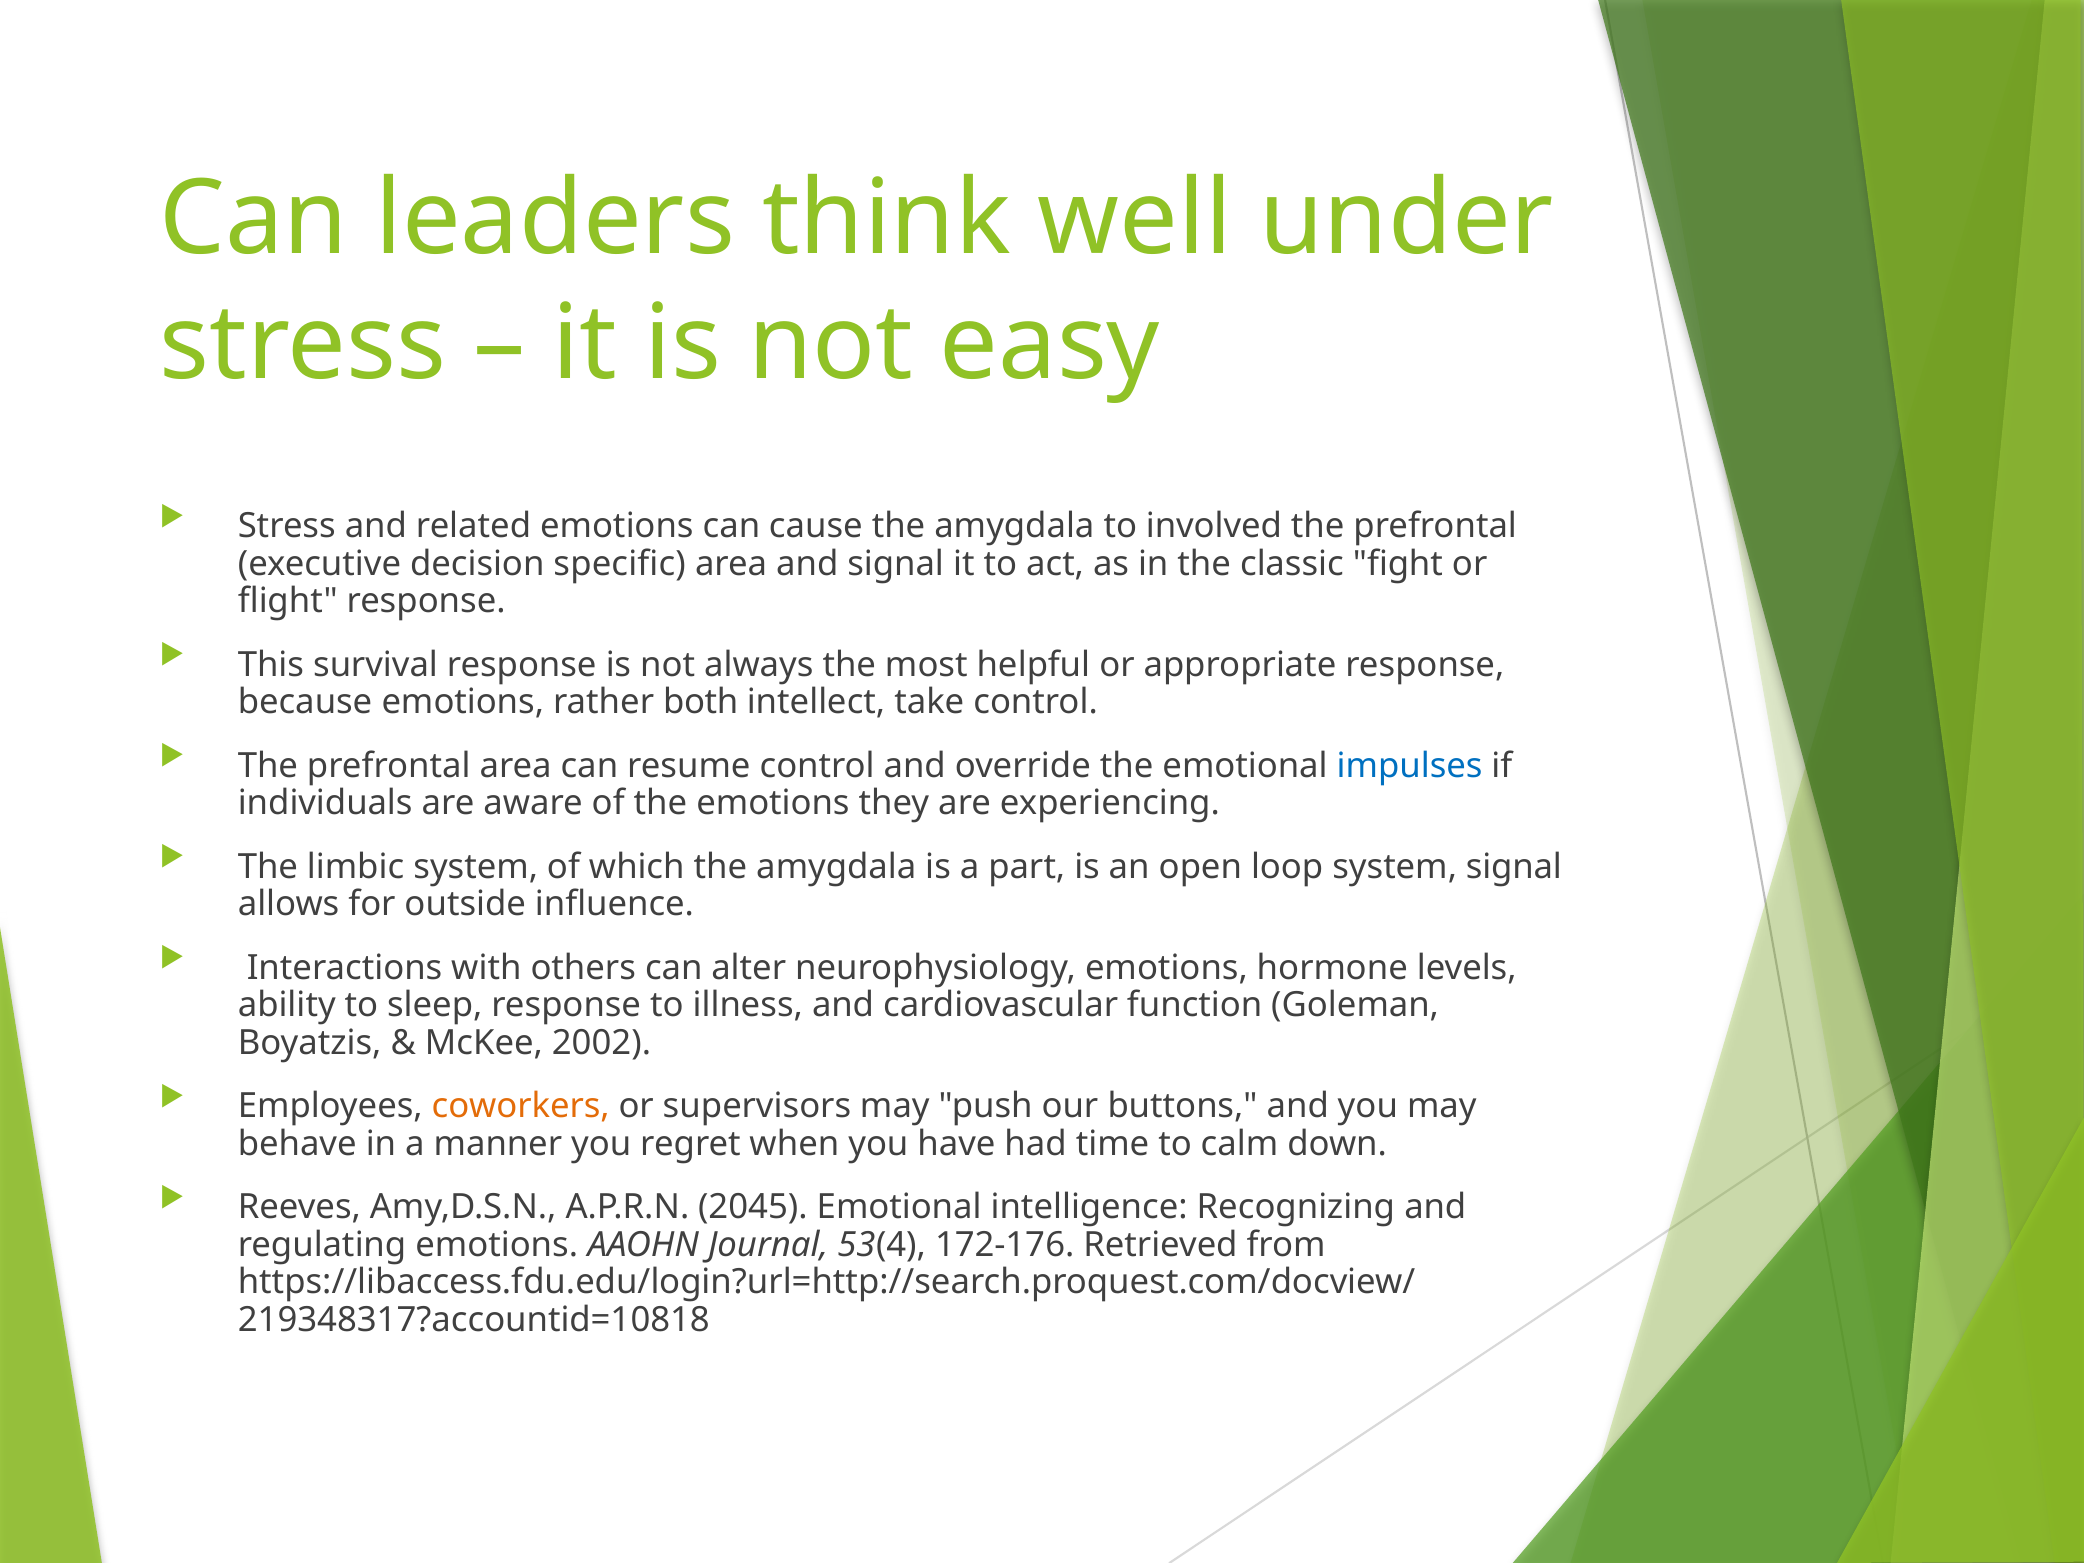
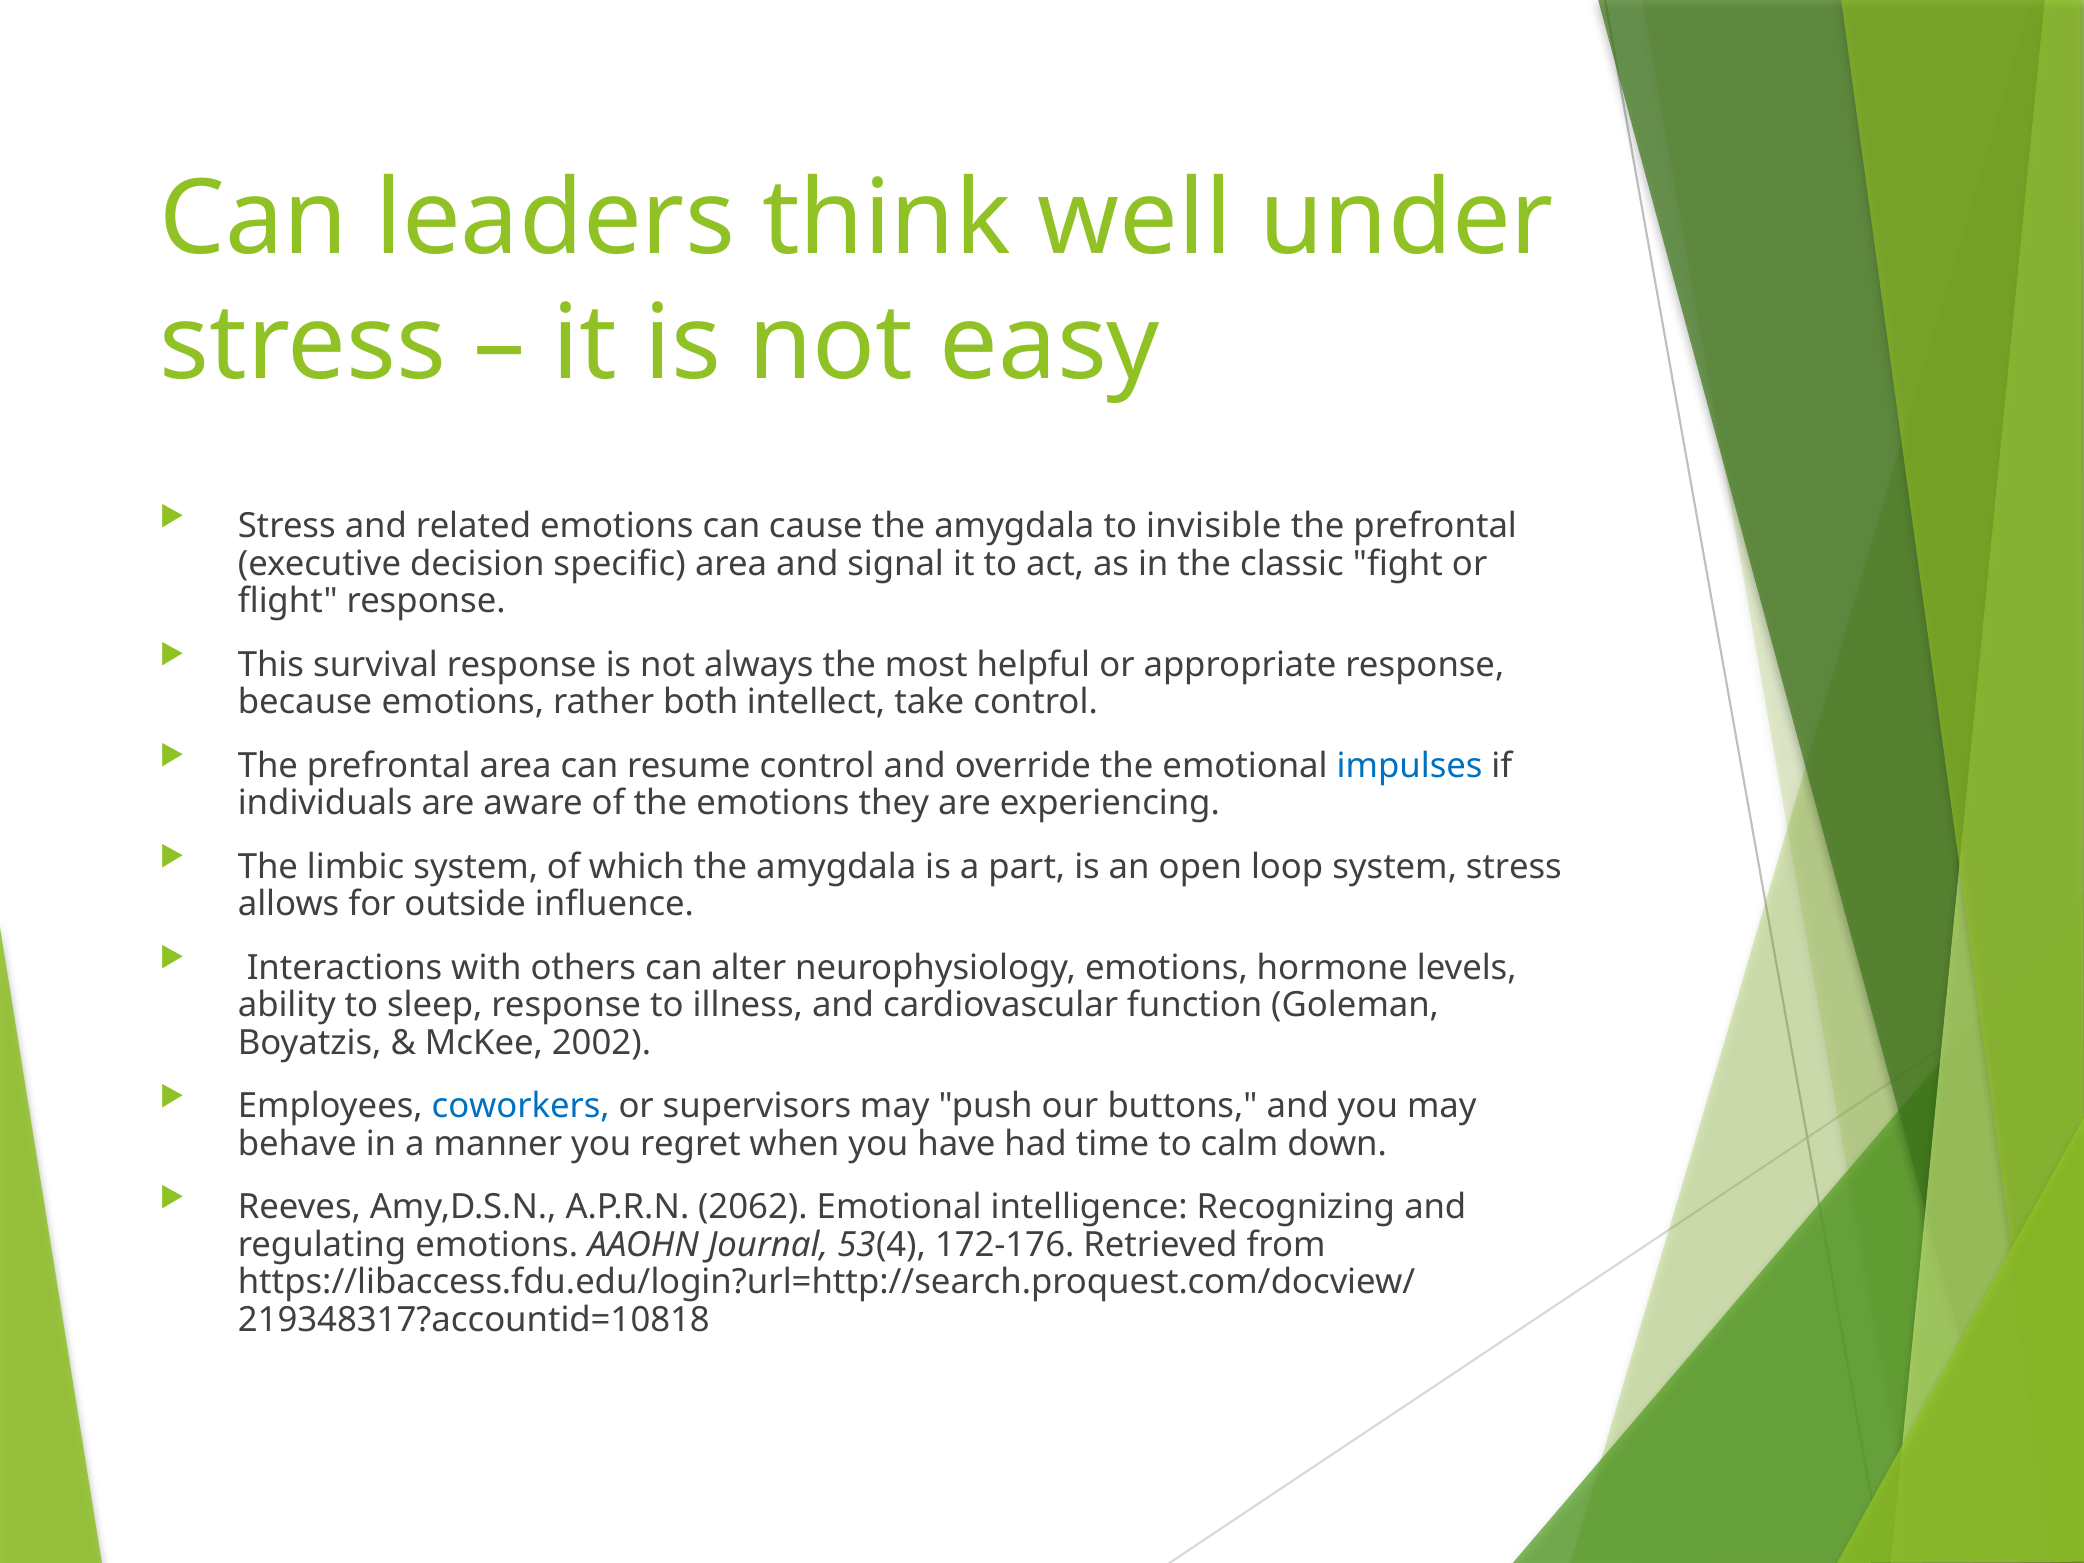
involved: involved -> invisible (1214, 526)
system signal: signal -> stress (1514, 867)
coworkers colour: orange -> blue (521, 1106)
2045: 2045 -> 2062 (753, 1207)
